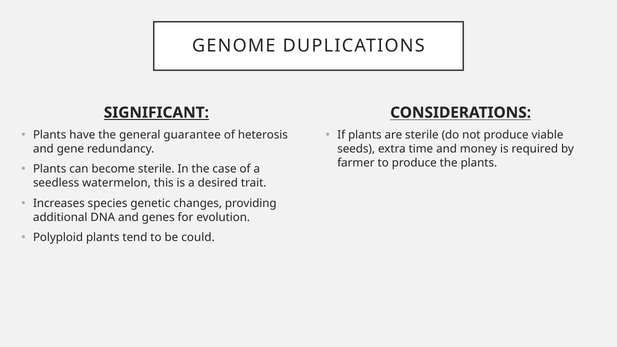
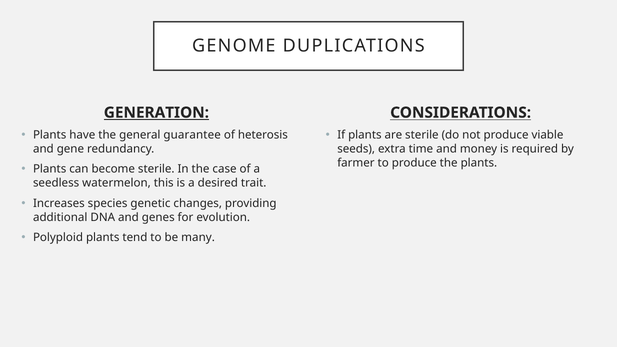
SIGNIFICANT: SIGNIFICANT -> GENERATION (156, 113)
could: could -> many (198, 238)
